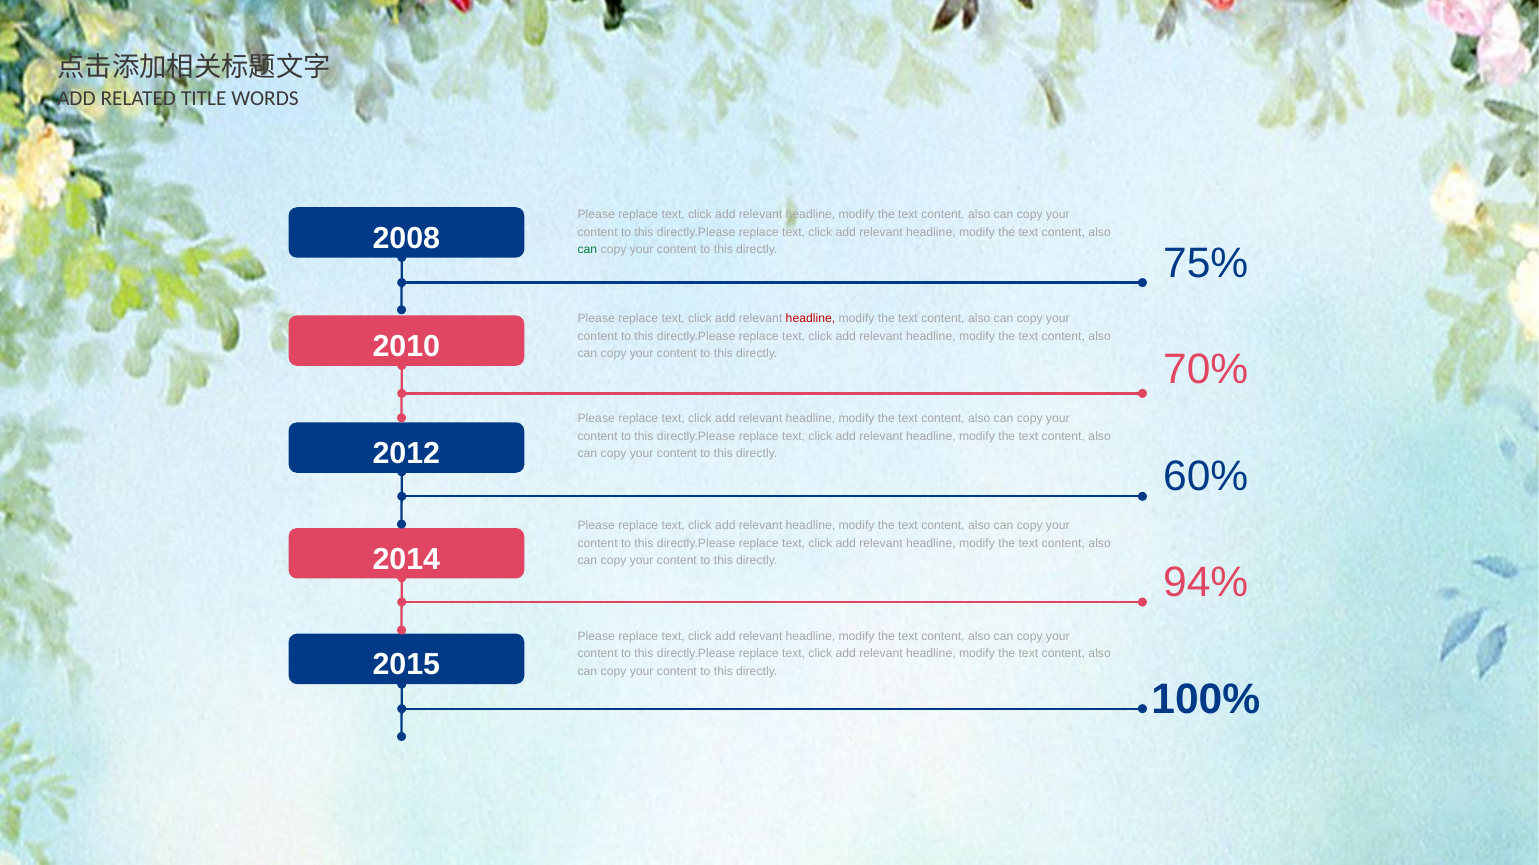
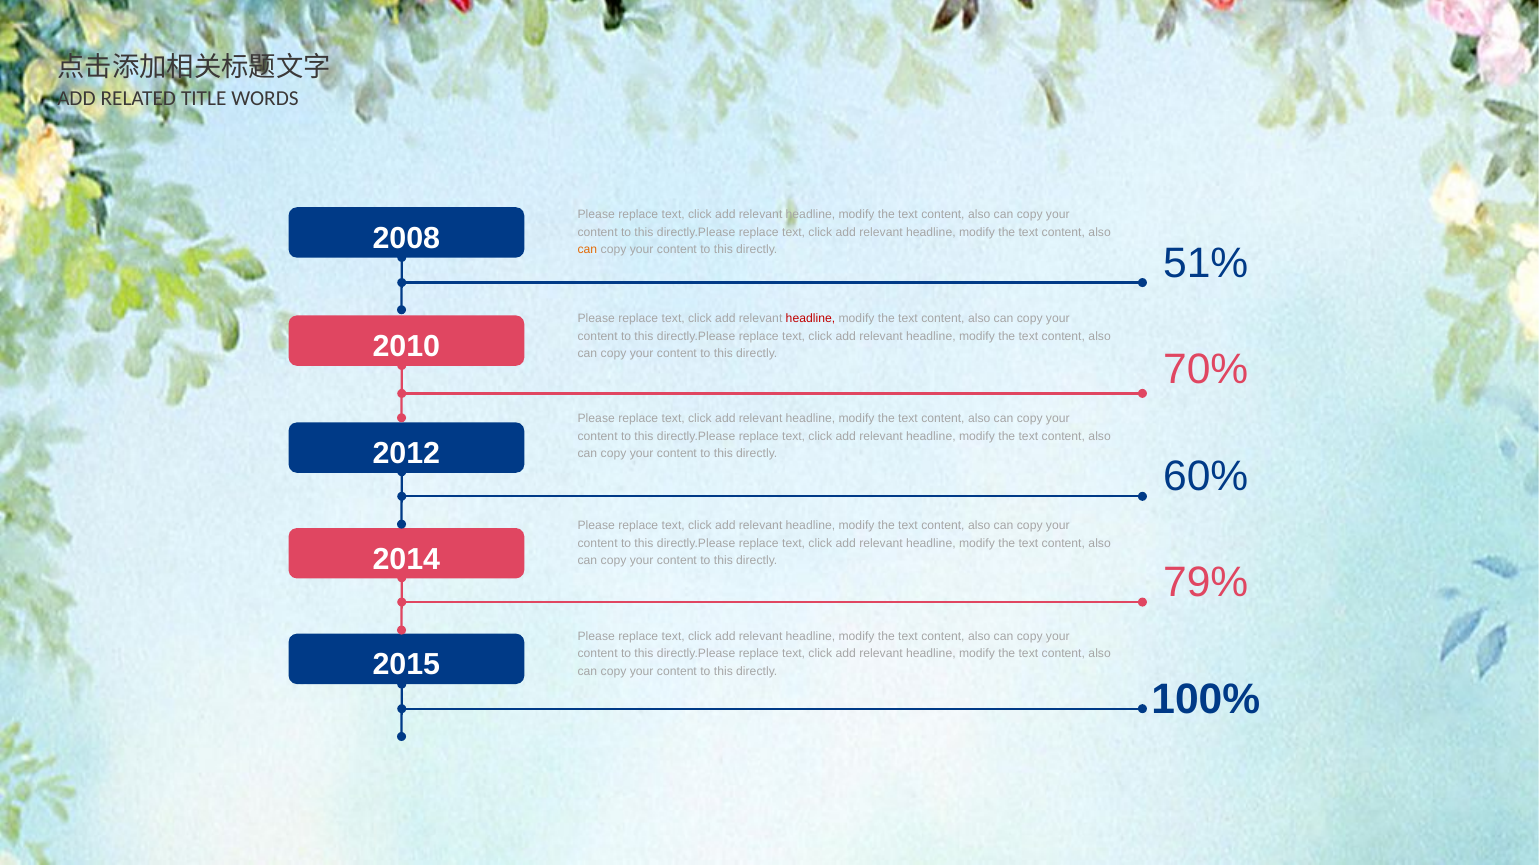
can colour: green -> orange (587, 250)
75%: 75% -> 51% (1206, 264)
94%: 94% -> 79% (1206, 583)
